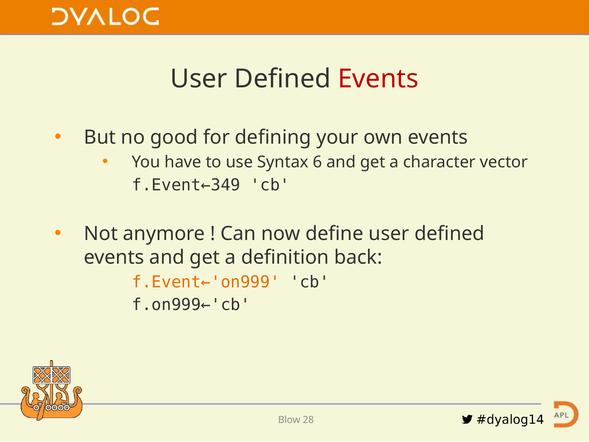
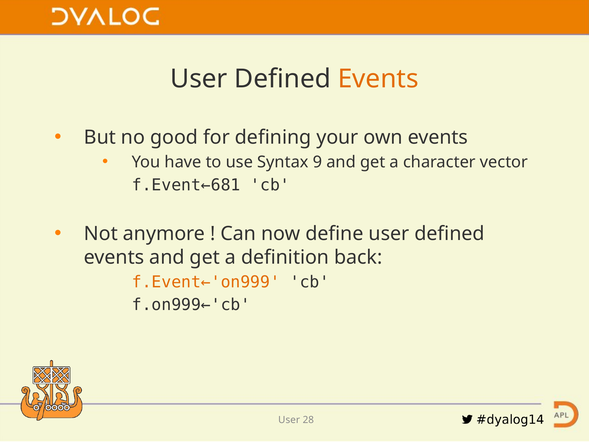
Events colour: red -> orange (378, 79)
6: 6 -> 9 (317, 162)
f.Event←349: f.Event←349 -> f.Event←681 (186, 185)
Blow: Blow -> User (289, 420)
